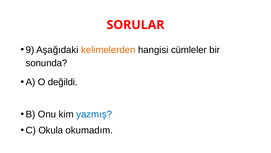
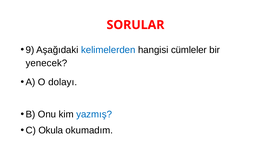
kelimelerden colour: orange -> blue (108, 50)
sonunda: sonunda -> yenecek (46, 63)
değildi: değildi -> dolayı (63, 82)
